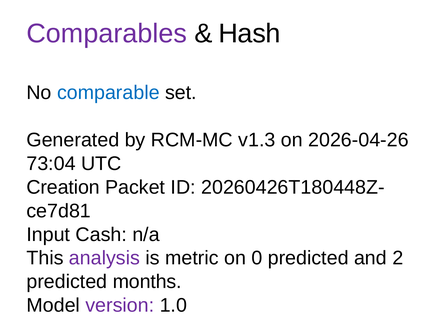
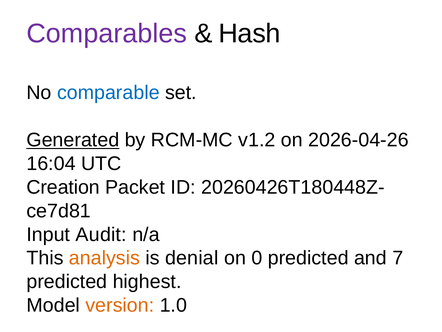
Generated underline: none -> present (73, 140)
v1.3: v1.3 -> v1.2 (257, 140)
73:04: 73:04 -> 16:04 (51, 163)
Cash: Cash -> Audit (101, 234)
analysis colour: purple -> orange (104, 258)
metric: metric -> denial (192, 258)
2: 2 -> 7 (398, 258)
months: months -> highest (147, 281)
version colour: purple -> orange (120, 305)
